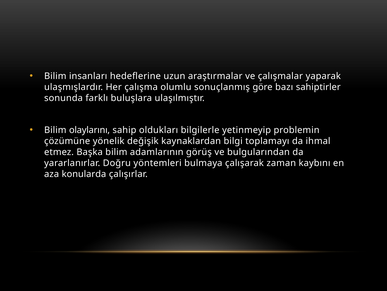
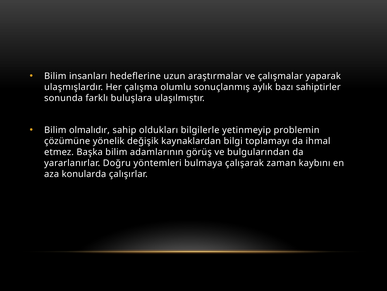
göre: göre -> aylık (262, 87)
olaylarını: olaylarını -> olmalıdır (89, 130)
